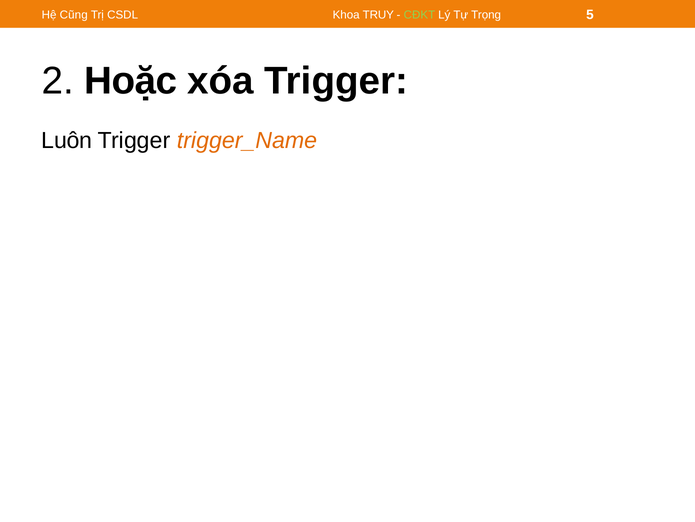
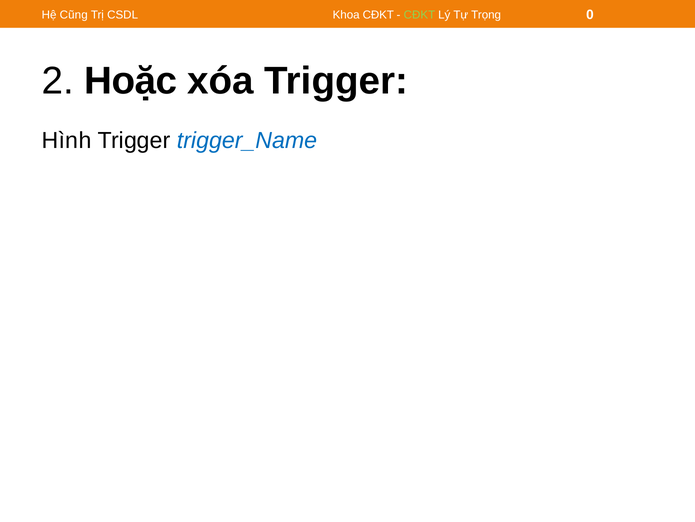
Khoa TRUY: TRUY -> CĐKT (378, 15)
5: 5 -> 0 (590, 15)
Luôn: Luôn -> Hình (67, 141)
trigger_Name colour: orange -> blue (247, 141)
